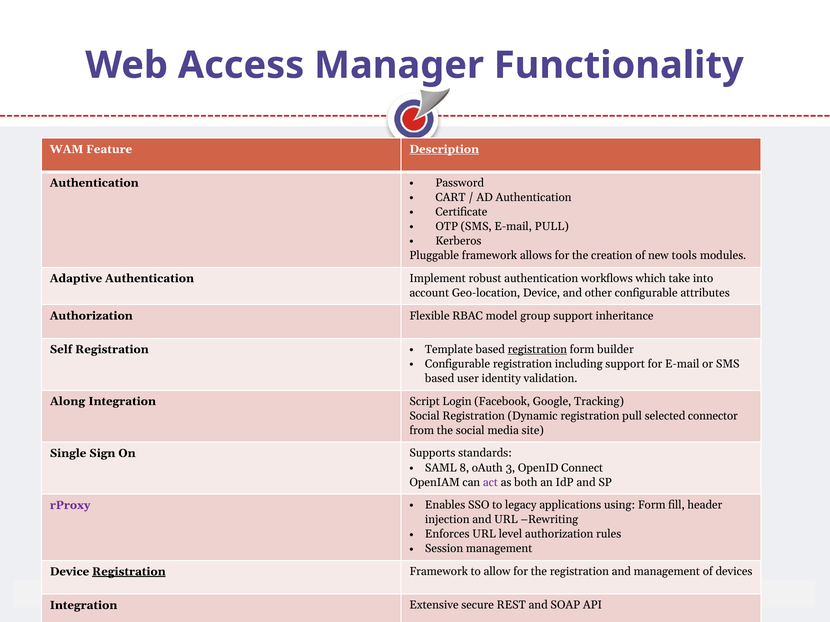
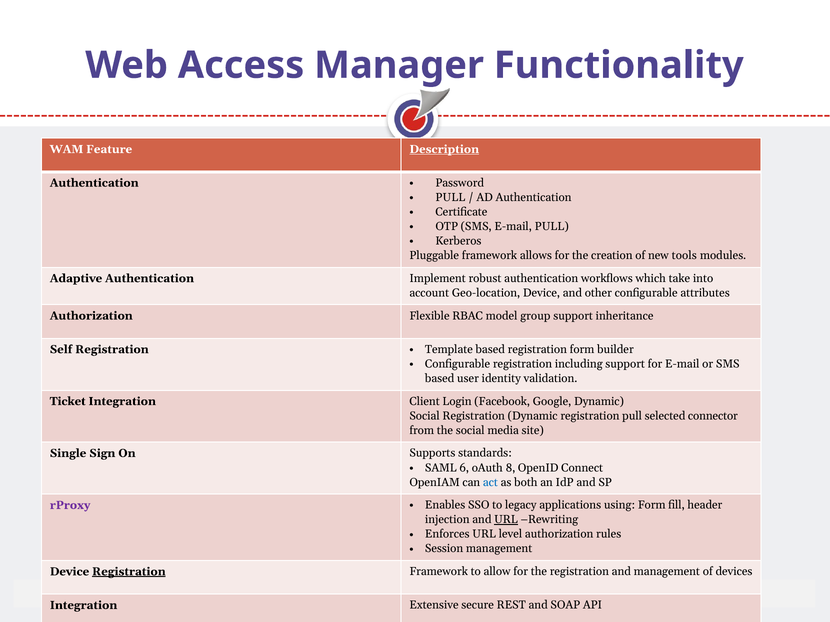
CART: CART -> PULL (450, 198)
registration underline: present -> none (537, 350)
Along: Along -> Ticket (68, 402)
Script: Script -> Client (425, 402)
Google Tracking: Tracking -> Dynamic (599, 402)
8: 8 -> 6 (464, 468)
3: 3 -> 8 (510, 468)
act colour: purple -> blue (490, 483)
URL underline: none -> present (506, 520)
